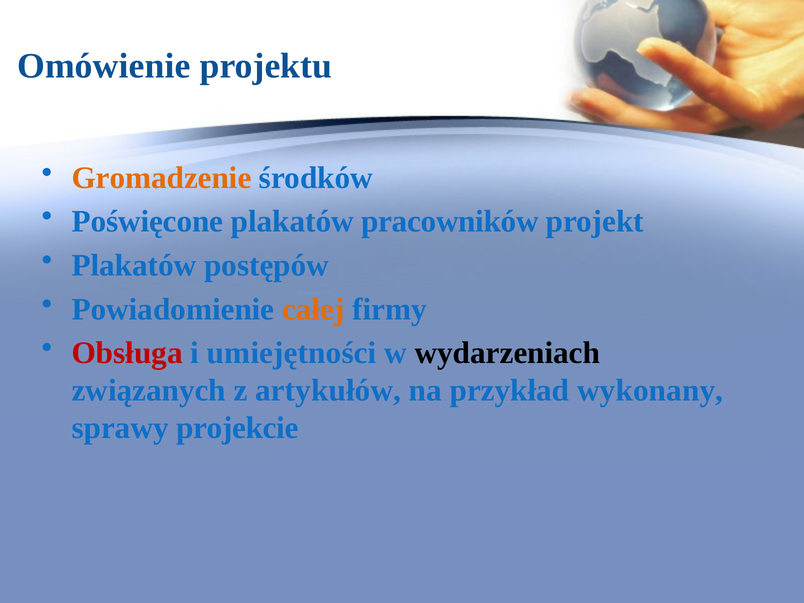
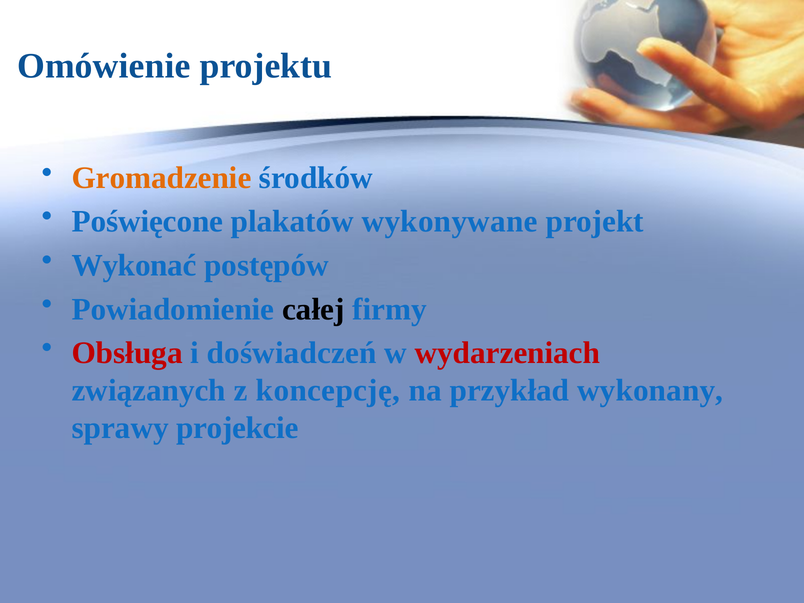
pracowników: pracowników -> wykonywane (450, 222)
Plakatów: Plakatów -> Wykonać (134, 265)
całej colour: orange -> black (313, 309)
umiejętności: umiejętności -> doświadczeń (292, 353)
wydarzeniach colour: black -> red (507, 353)
artykułów: artykułów -> koncepcję (328, 391)
